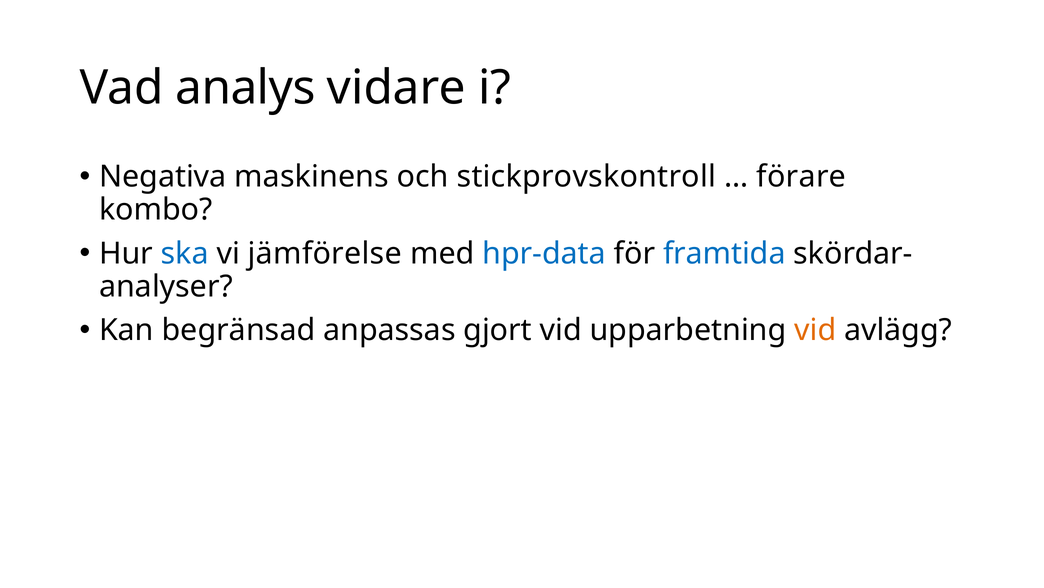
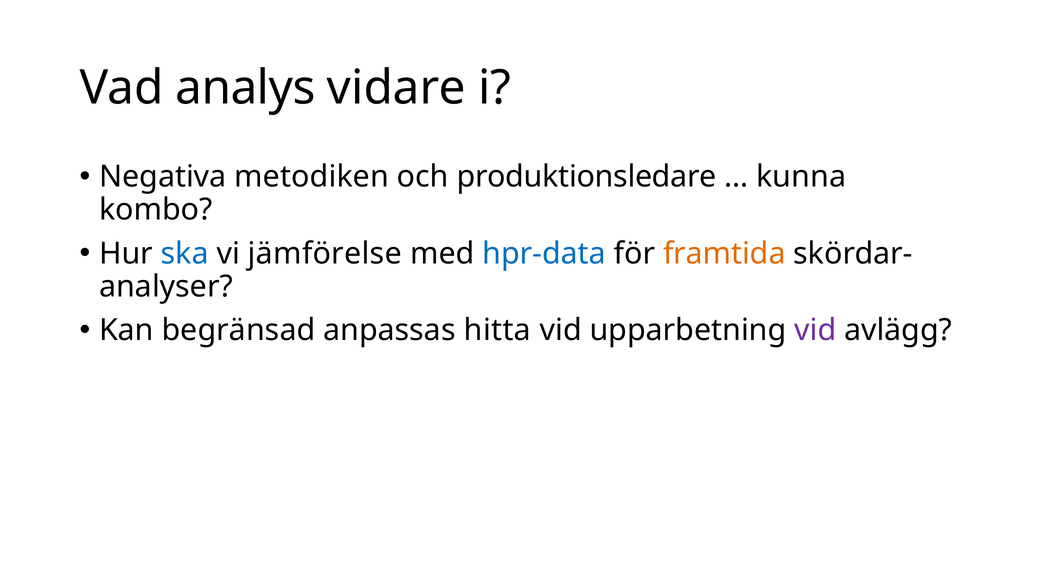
maskinens: maskinens -> metodiken (312, 177)
stickprovskontroll: stickprovskontroll -> produktionsledare (587, 177)
förare: förare -> kunna (801, 177)
framtida colour: blue -> orange (724, 253)
gjort: gjort -> hitta (497, 330)
vid colour: orange -> purple (815, 330)
